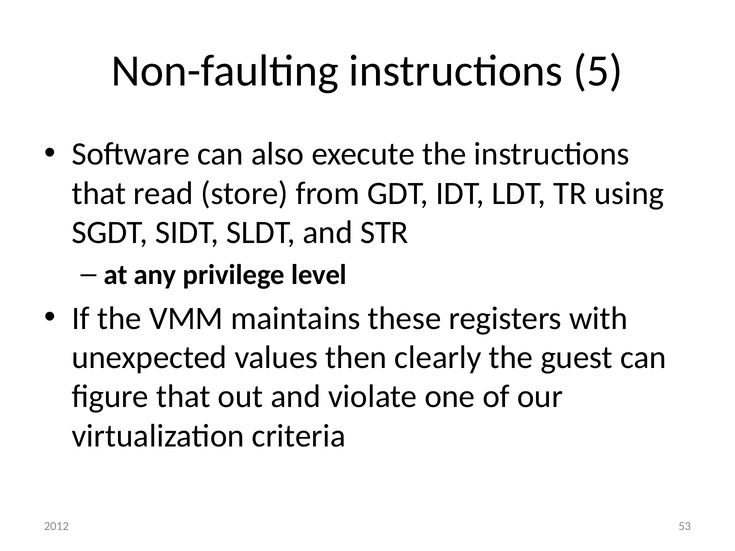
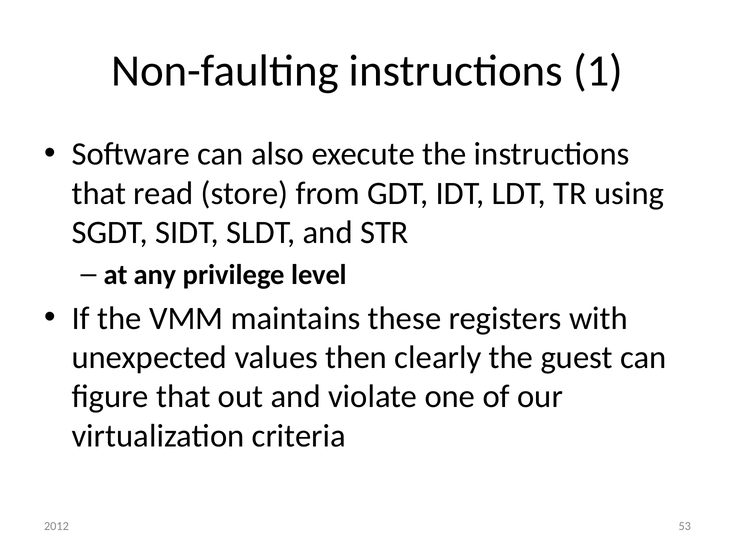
5: 5 -> 1 (598, 71)
